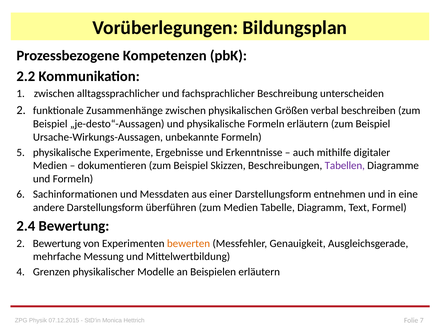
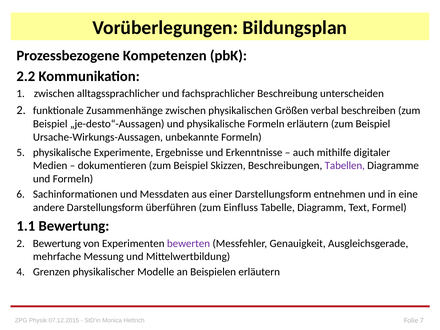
zum Medien: Medien -> Einfluss (241, 208)
2.4: 2.4 -> 1.1 (26, 226)
bewerten colour: orange -> purple (189, 243)
